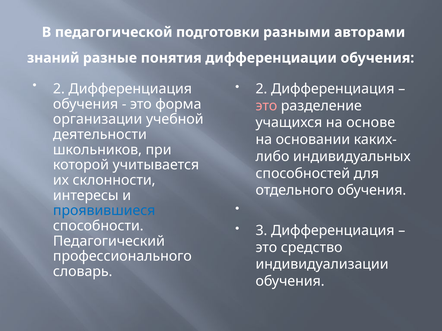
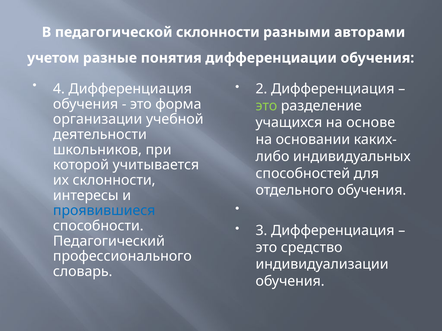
педагогической подготовки: подготовки -> склонности (218, 32)
знаний: знаний -> учетом (53, 58)
2: 2 -> 4 (59, 89)
это colour: pink -> light green (266, 106)
